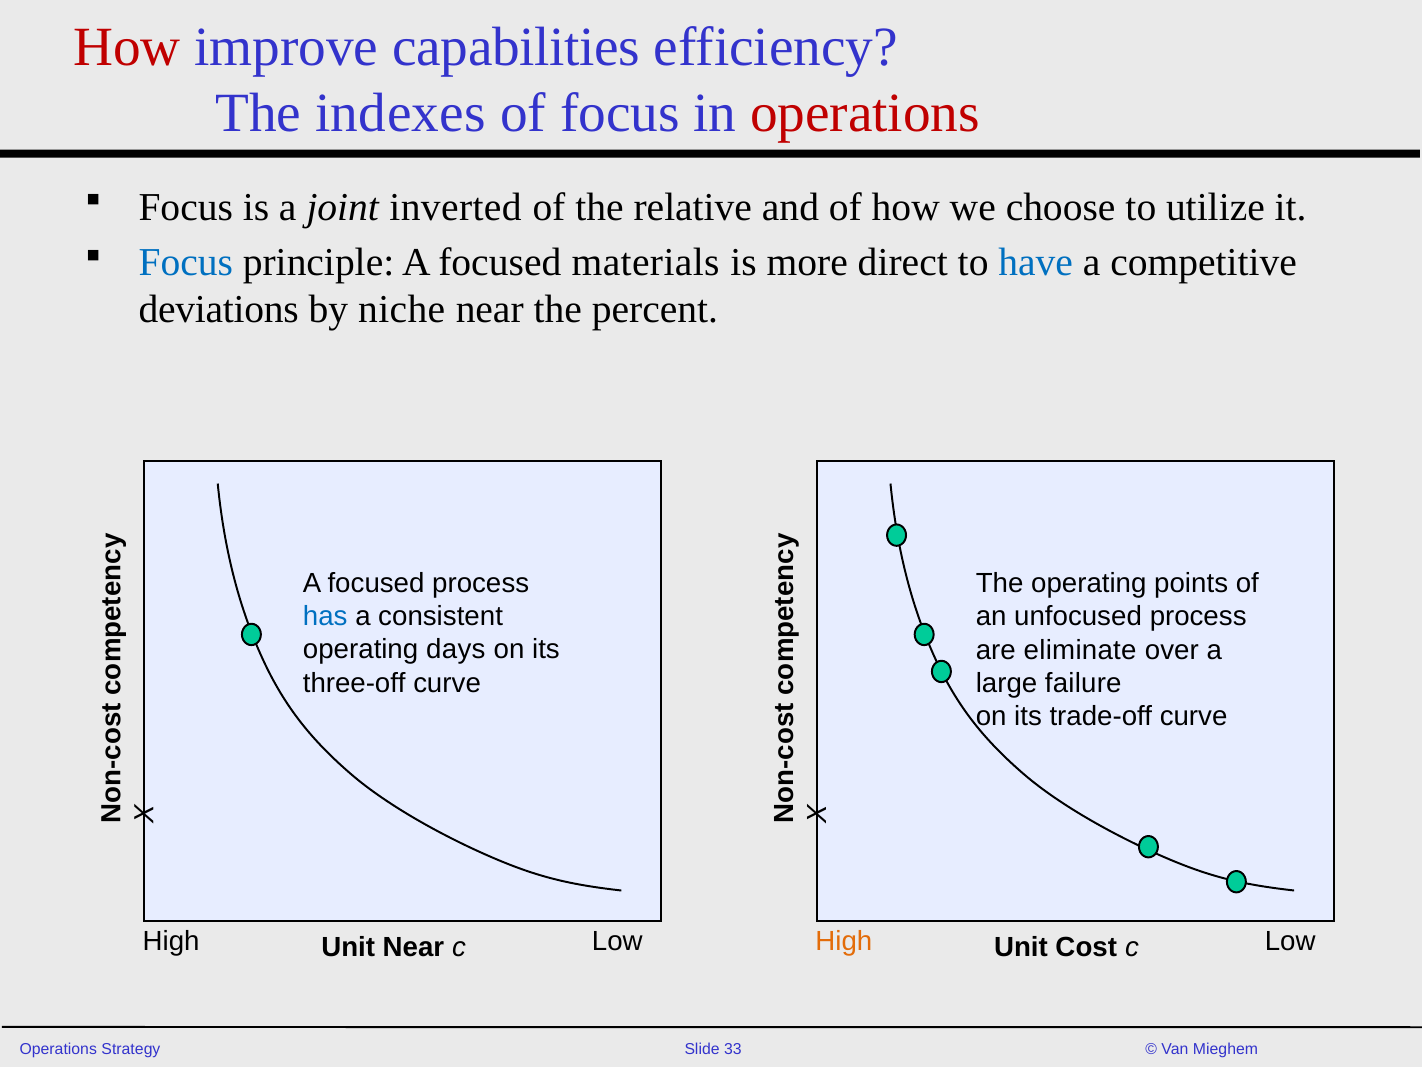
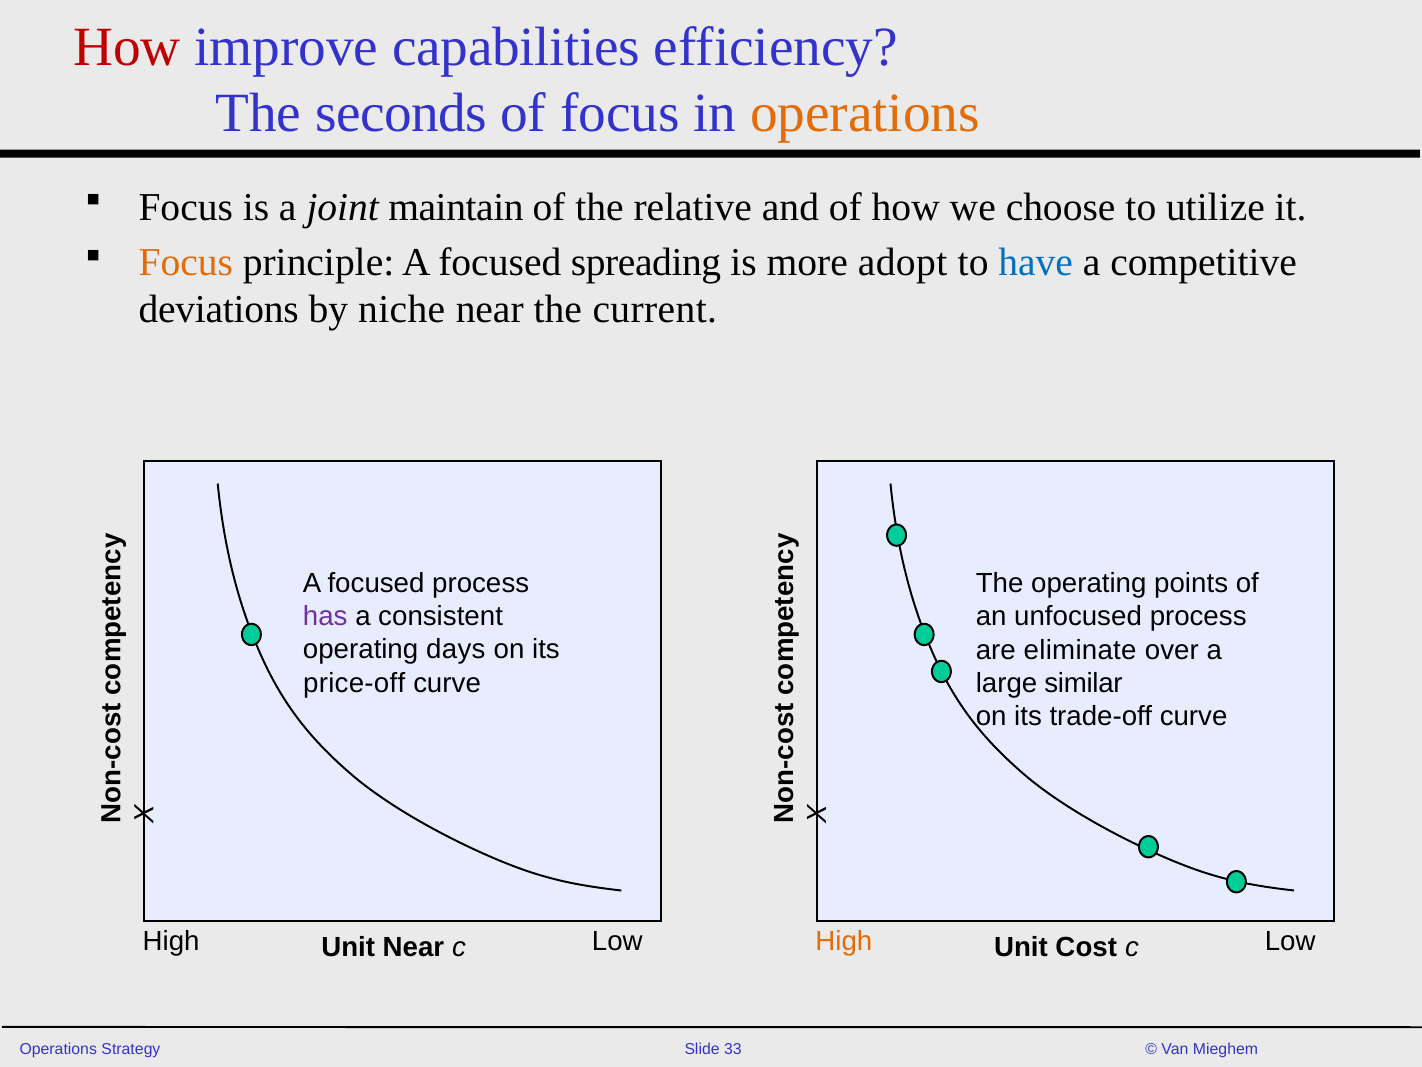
indexes: indexes -> seconds (401, 113)
operations colour: red -> orange (865, 113)
inverted: inverted -> maintain (456, 207)
Focus colour: blue -> orange (186, 262)
materials: materials -> spreading (646, 262)
direct: direct -> adopt (903, 262)
percent: percent -> current (655, 310)
has colour: blue -> purple (325, 616)
three-off: three-off -> price-off (354, 683)
failure: failure -> similar (1084, 683)
